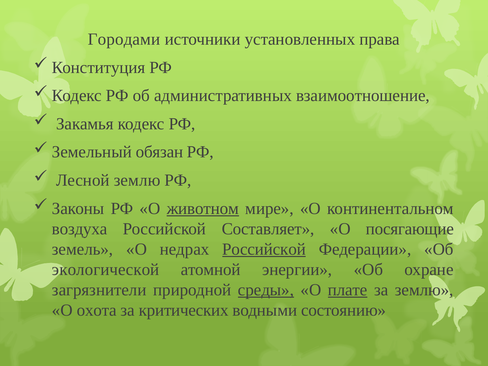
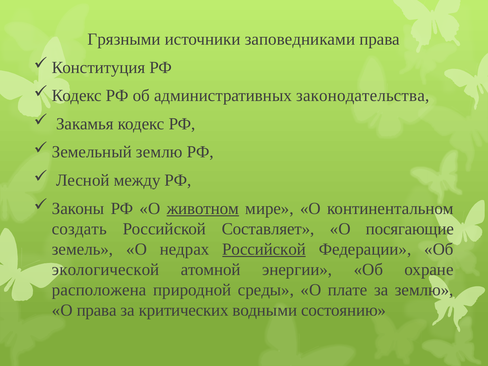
Городами: Городами -> Грязными (124, 39)
установленных: установленных -> заповедниками (300, 39)
взаимоотношение: взаимоотношение -> законодательства (363, 96)
обязан: обязан -> землю (159, 152)
Лесной землю: землю -> между (137, 180)
воздуха: воздуха -> создать (79, 229)
загрязнители: загрязнители -> расположена (99, 290)
среды underline: present -> none (266, 290)
плате underline: present -> none (348, 290)
О охота: охота -> права (97, 310)
